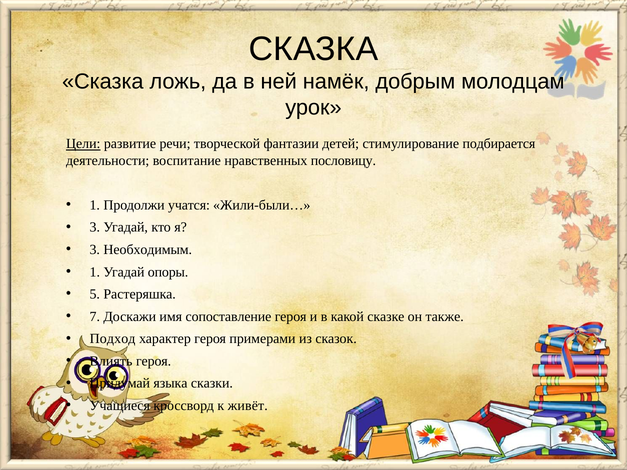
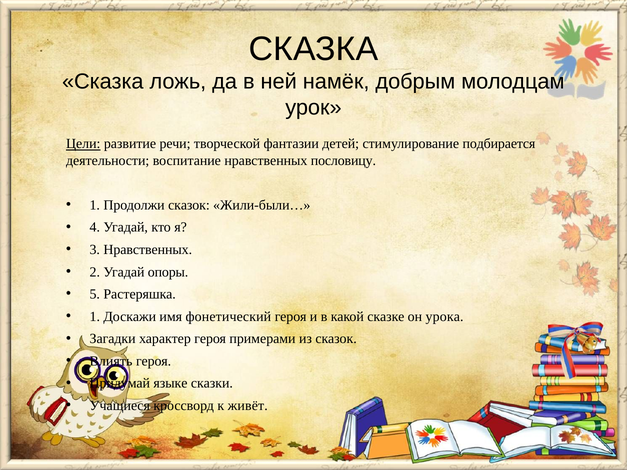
Продолжи учатся: учатся -> сказок (189, 205)
3: 3 -> 4 (95, 227)
3 Необходимым: Необходимым -> Нравственных (148, 250)
1: 1 -> 2 (95, 272)
7: 7 -> 1 (95, 317)
сопоставление: сопоставление -> фонетический (228, 317)
также: также -> урока (445, 317)
Подход: Подход -> Загадки (113, 339)
языка: языка -> языке (170, 384)
